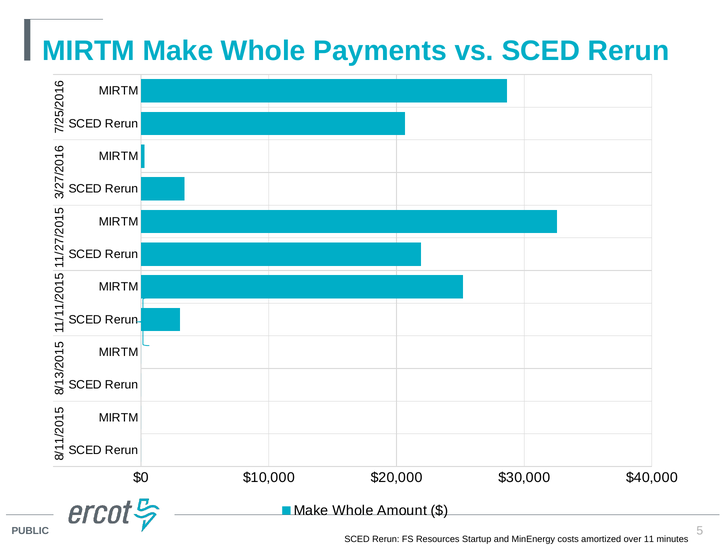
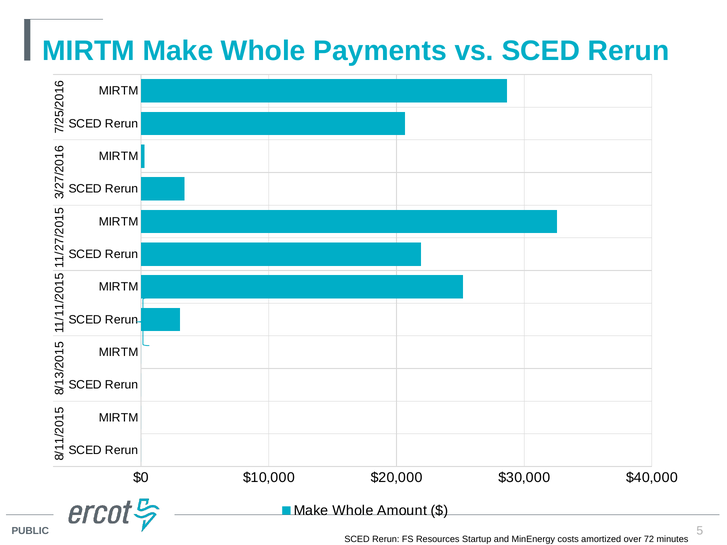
11: 11 -> 72 (649, 540)
